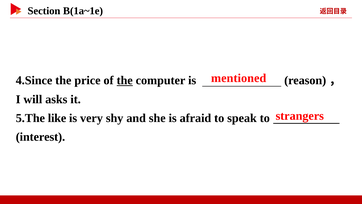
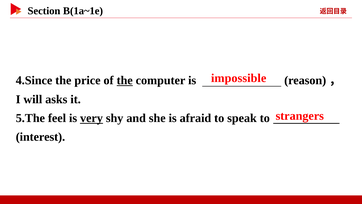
mentioned: mentioned -> impossible (239, 78)
like: like -> feel (57, 118)
very underline: none -> present (91, 118)
